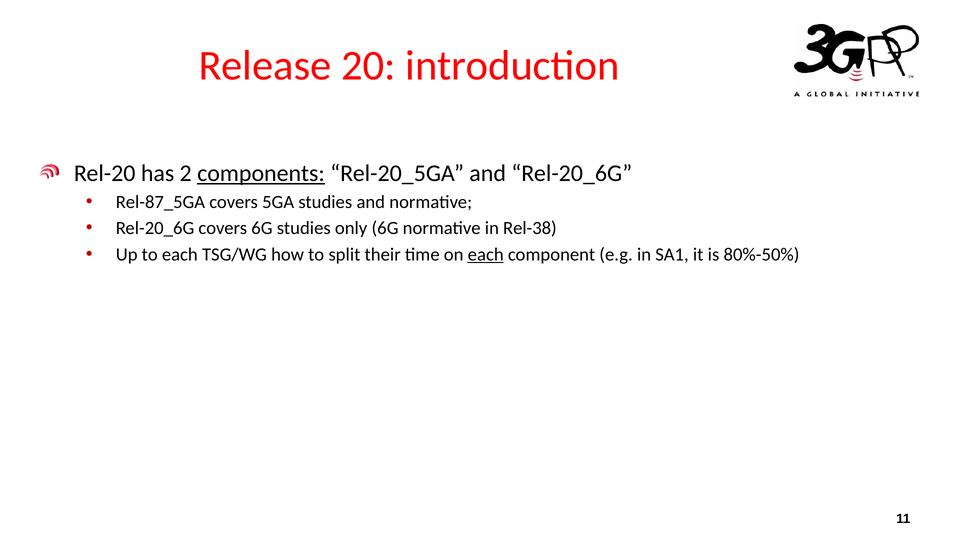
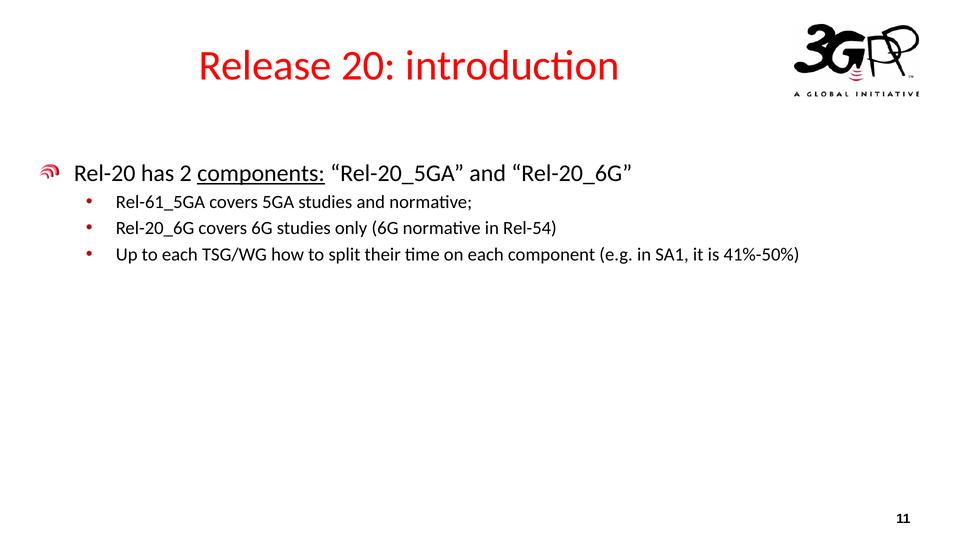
Rel-87_5GA: Rel-87_5GA -> Rel-61_5GA (160, 202)
Rel-38: Rel-38 -> Rel-54 (530, 228)
each underline: present -> none (486, 255)
80%-50%: 80%-50% -> 41%-50% (762, 255)
